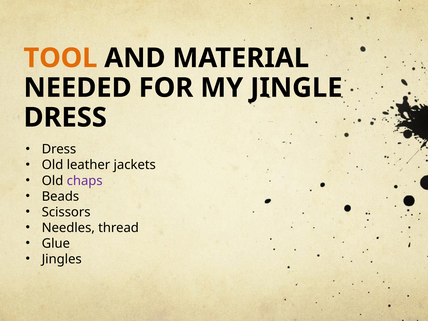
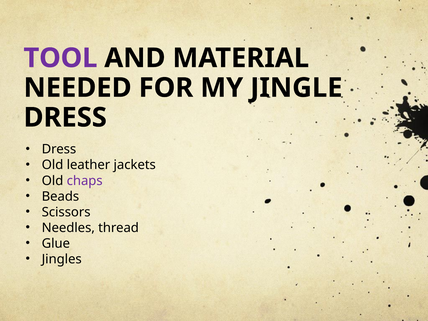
TOOL colour: orange -> purple (60, 58)
